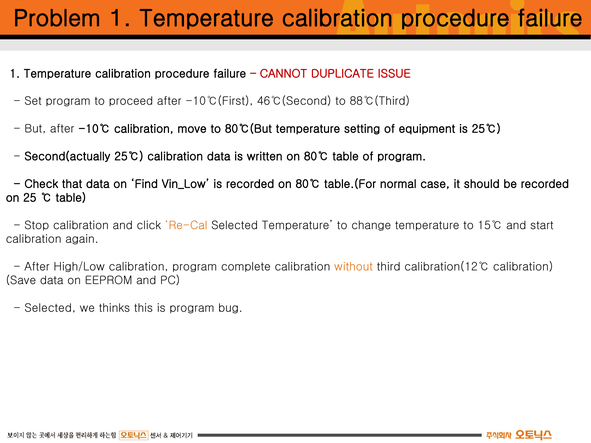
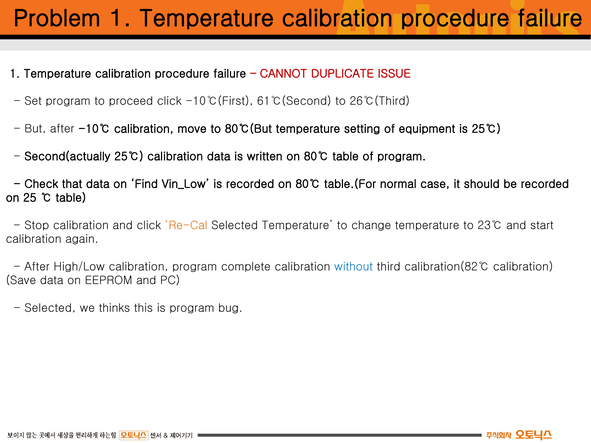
proceed after: after -> click (169, 101)
46℃(Second: 46℃(Second -> 61℃(Second (294, 101)
88℃(Third: 88℃(Third -> 26℃(Third (380, 101)
15℃: 15℃ -> 23℃ (490, 225)
without colour: orange -> blue (354, 267)
calibration(12℃: calibration(12℃ -> calibration(82℃ (447, 267)
